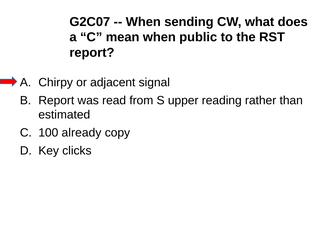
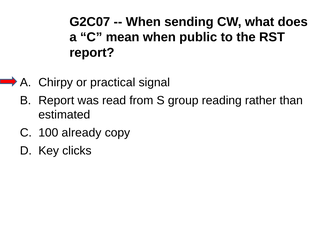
adjacent: adjacent -> practical (113, 82)
upper: upper -> group (183, 100)
